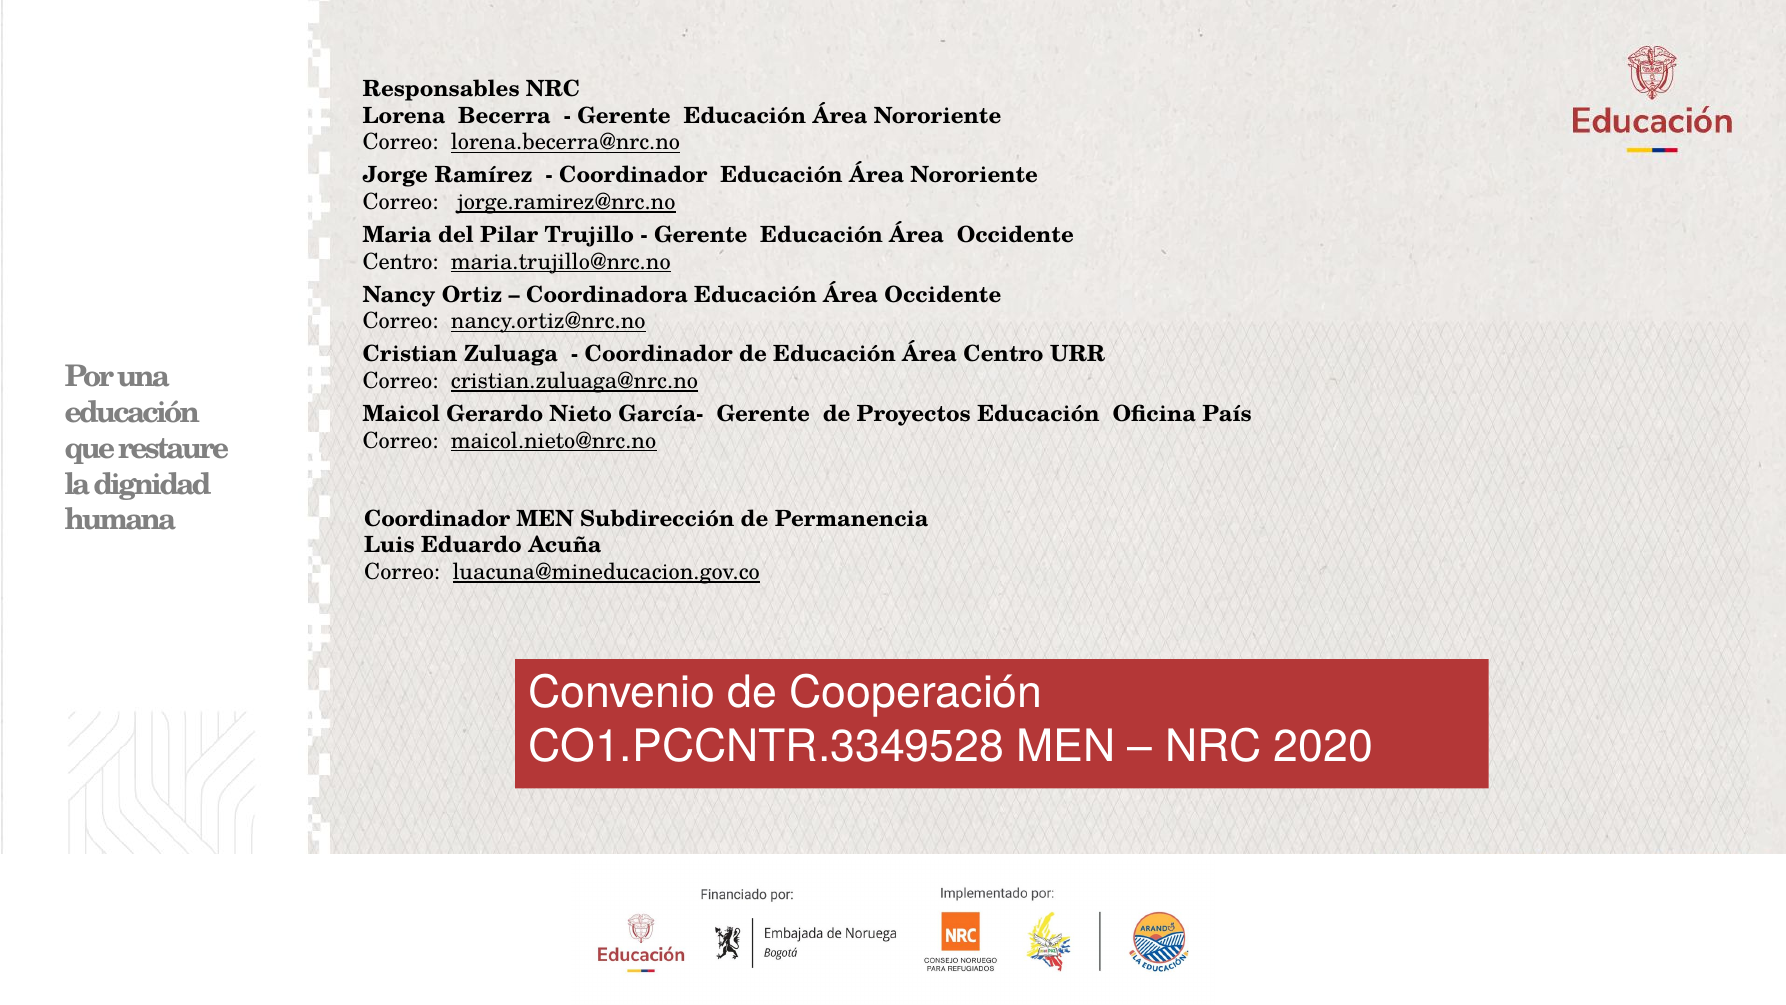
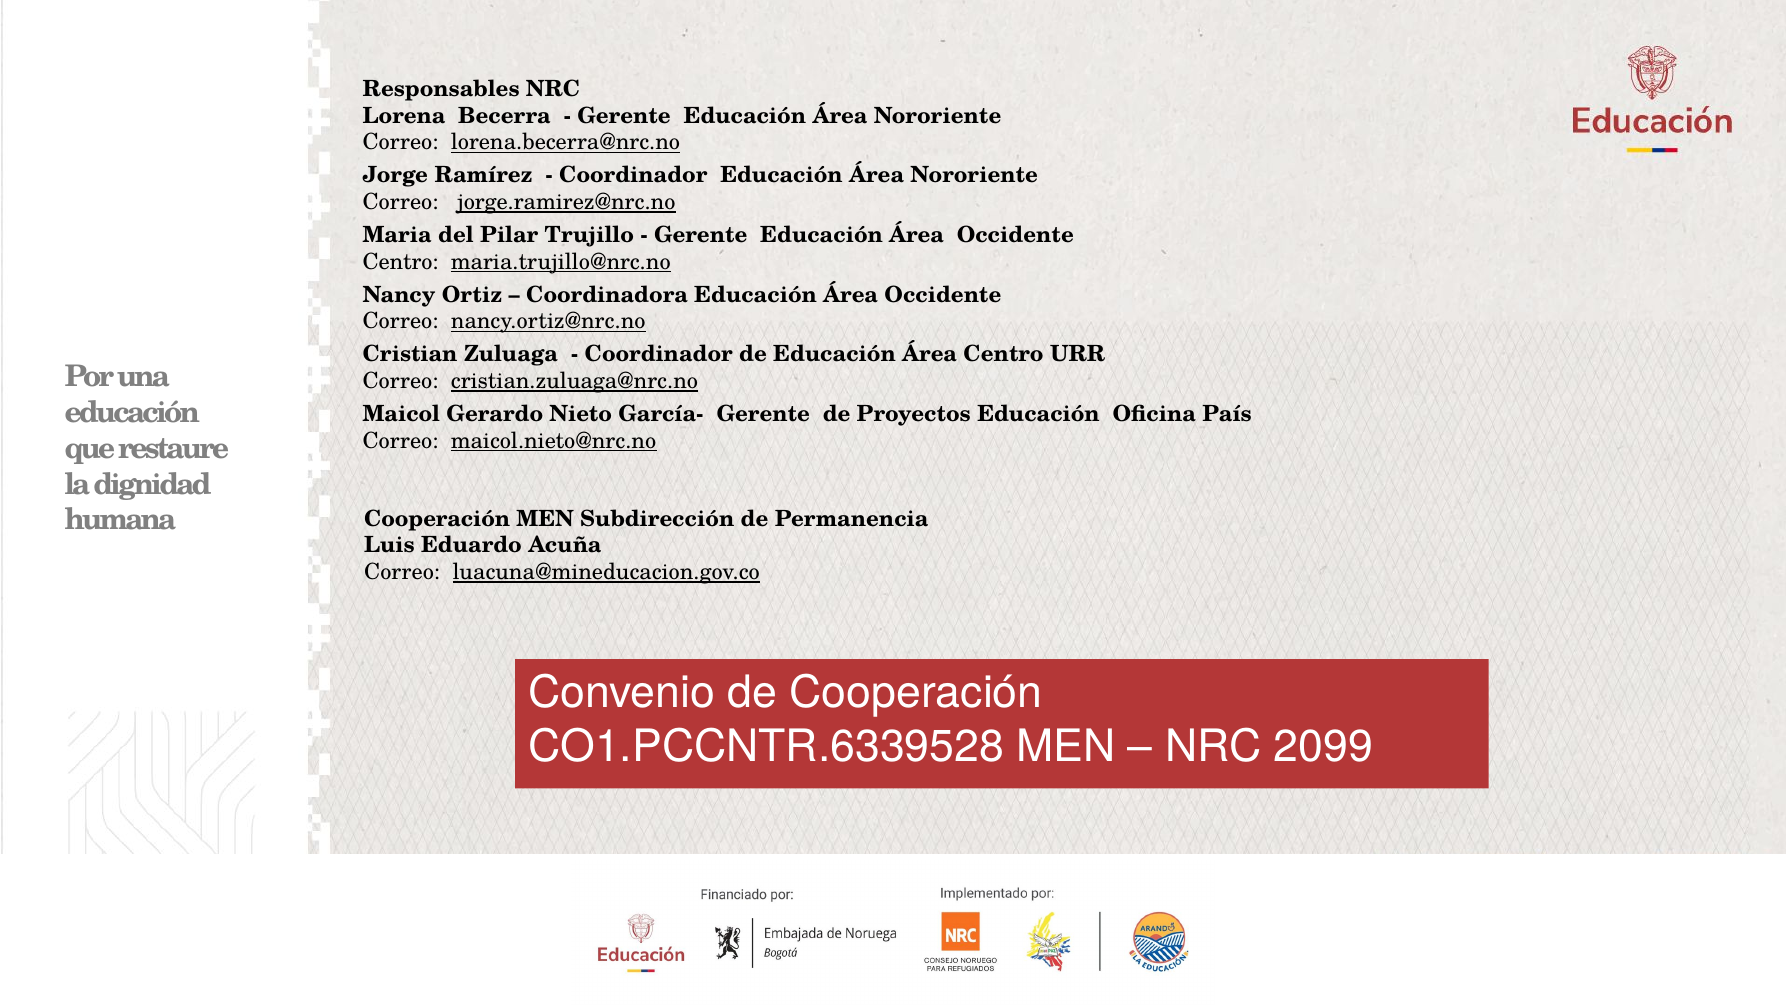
Coordinador: Coordinador -> Cooperación (437, 518)
CO1.PCCNTR.3349528: CO1.PCCNTR.3349528 -> CO1.PCCNTR.6339528 (766, 746)
2020: 2020 -> 2099 (1323, 746)
